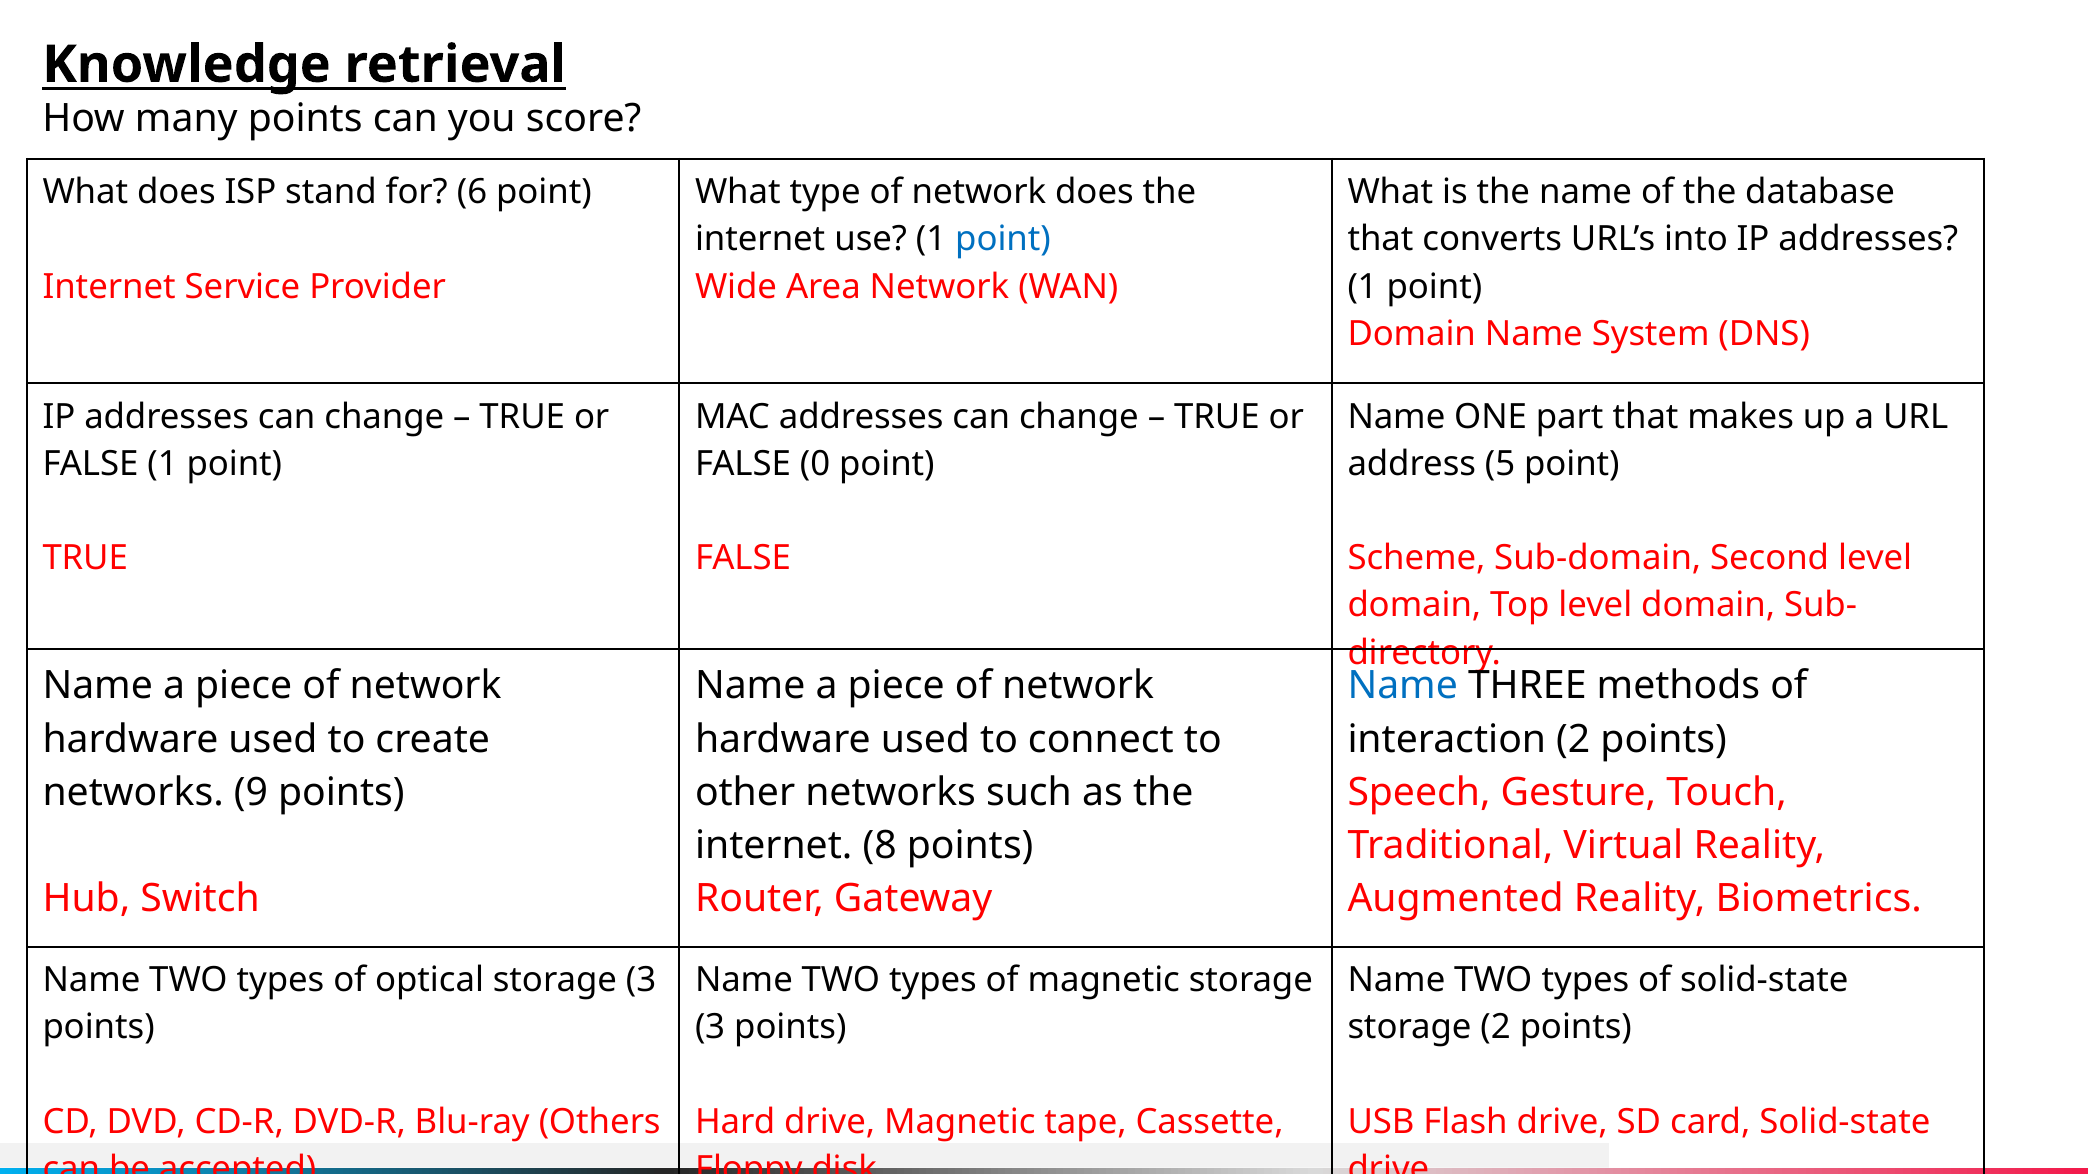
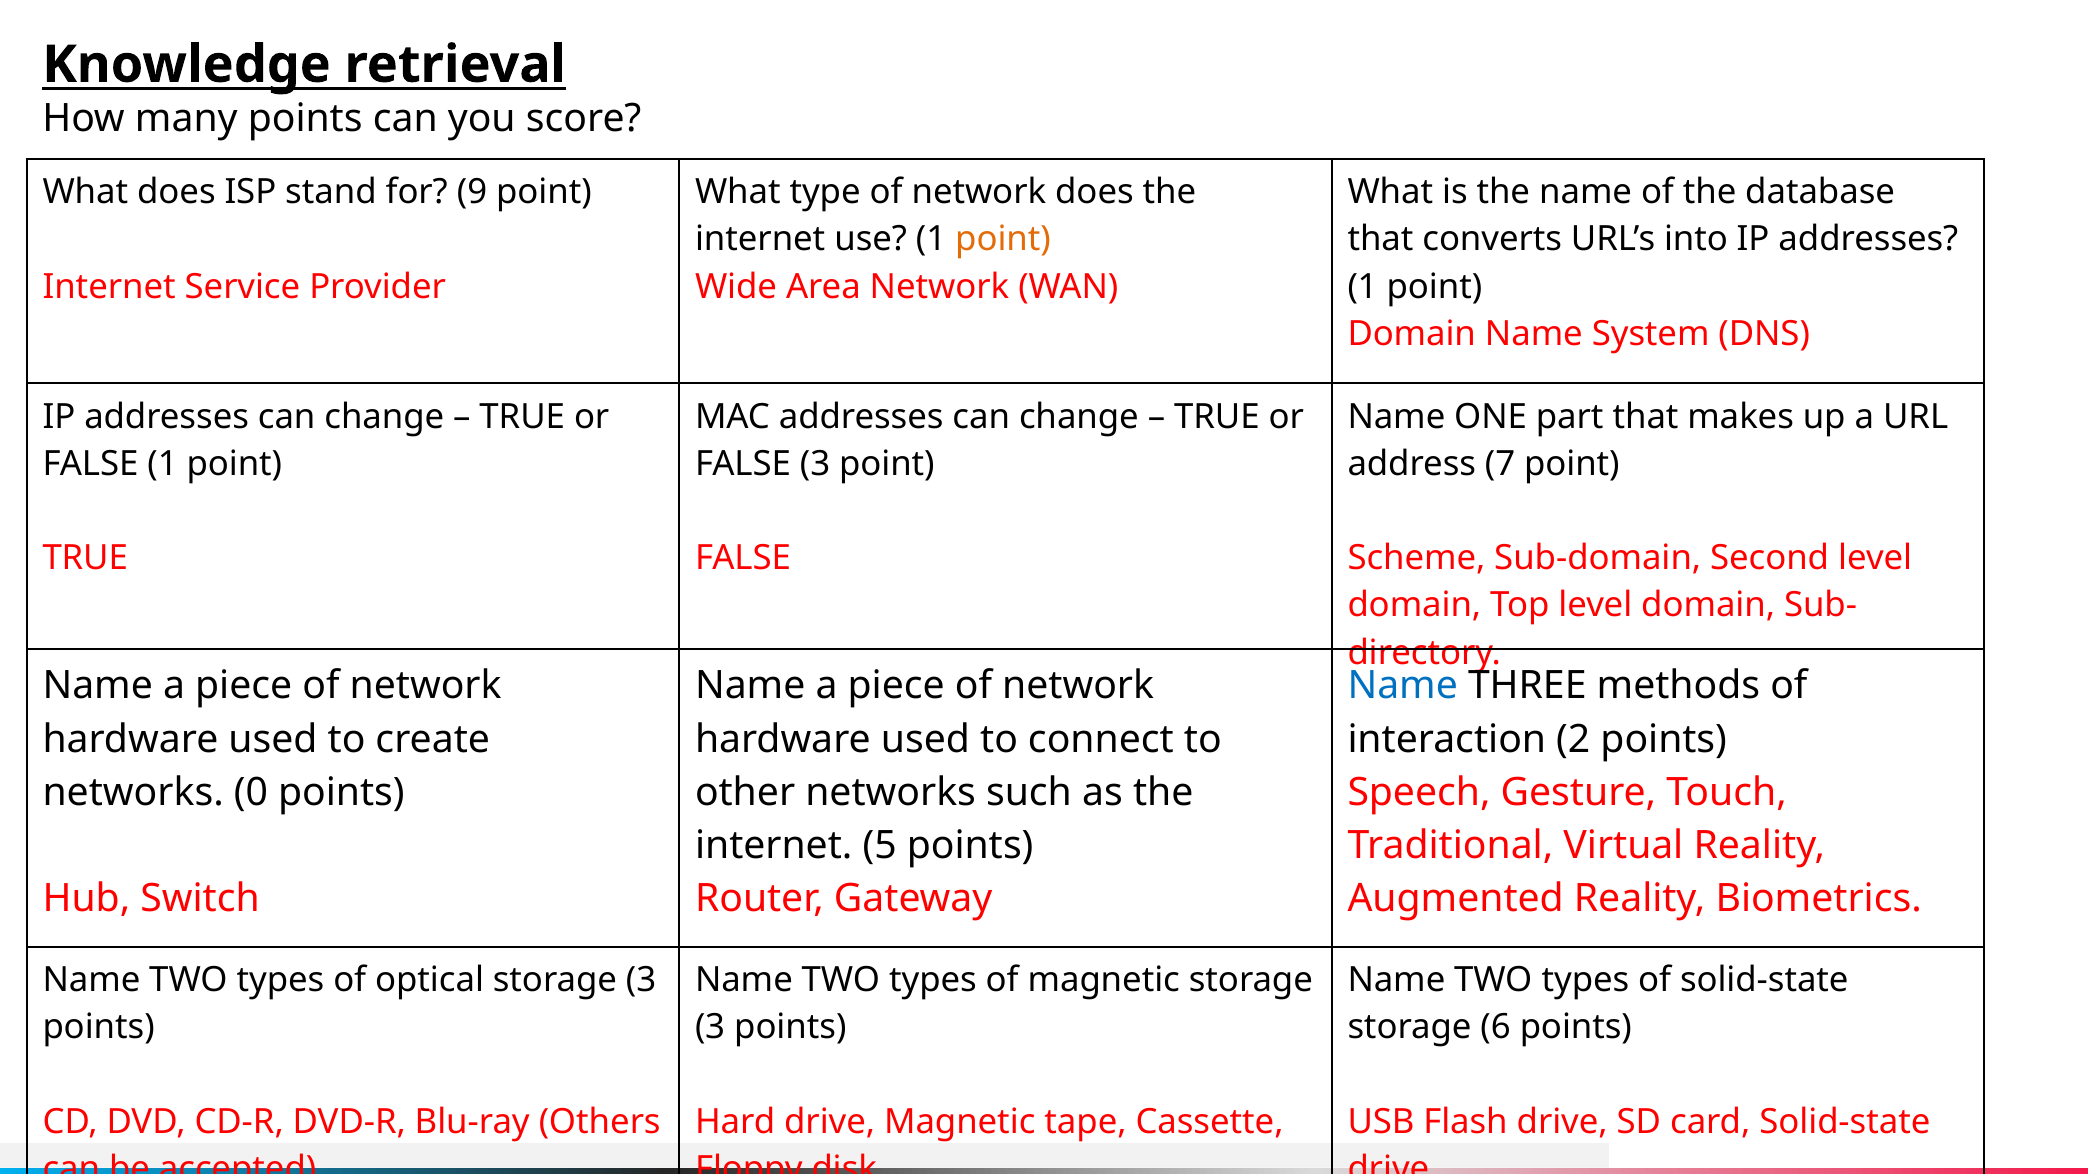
6: 6 -> 9 (472, 192)
point colour: blue -> orange (1003, 240)
FALSE 0: 0 -> 3 (815, 464)
5: 5 -> 7 (1500, 464)
9: 9 -> 0 (251, 793)
8: 8 -> 5 (880, 846)
storage 2: 2 -> 6 (1496, 1028)
